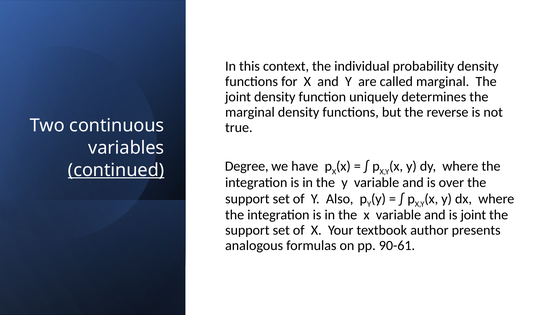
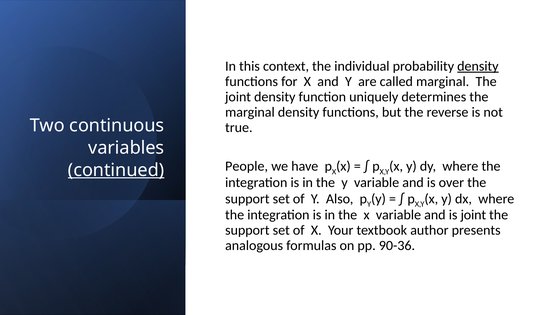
density underline: none -> present (478, 66)
Degree: Degree -> People (247, 166)
90-61: 90-61 -> 90-36 (397, 246)
